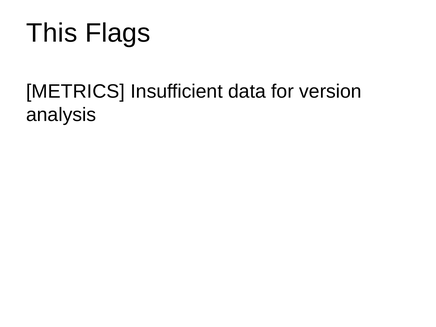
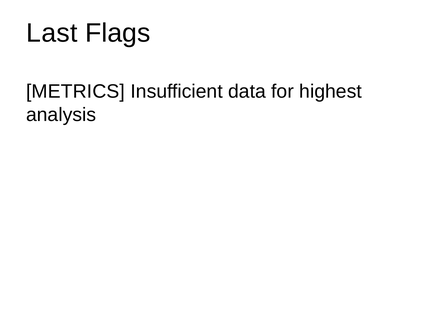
This: This -> Last (52, 33)
version: version -> highest (331, 91)
